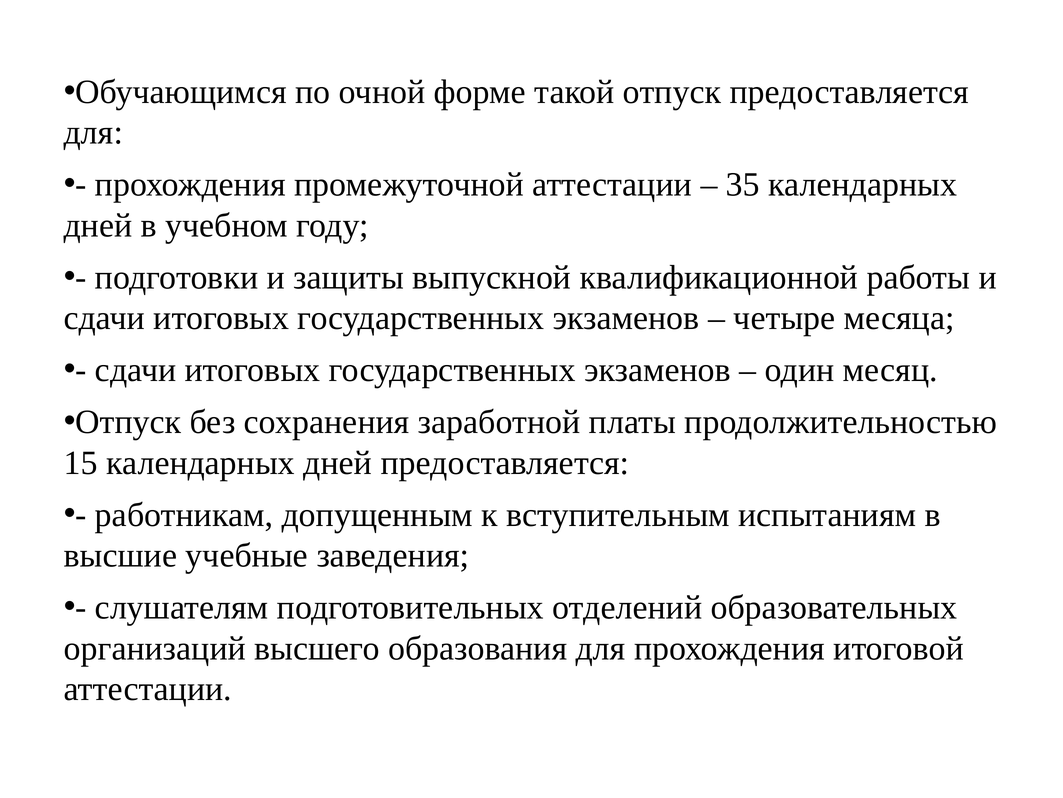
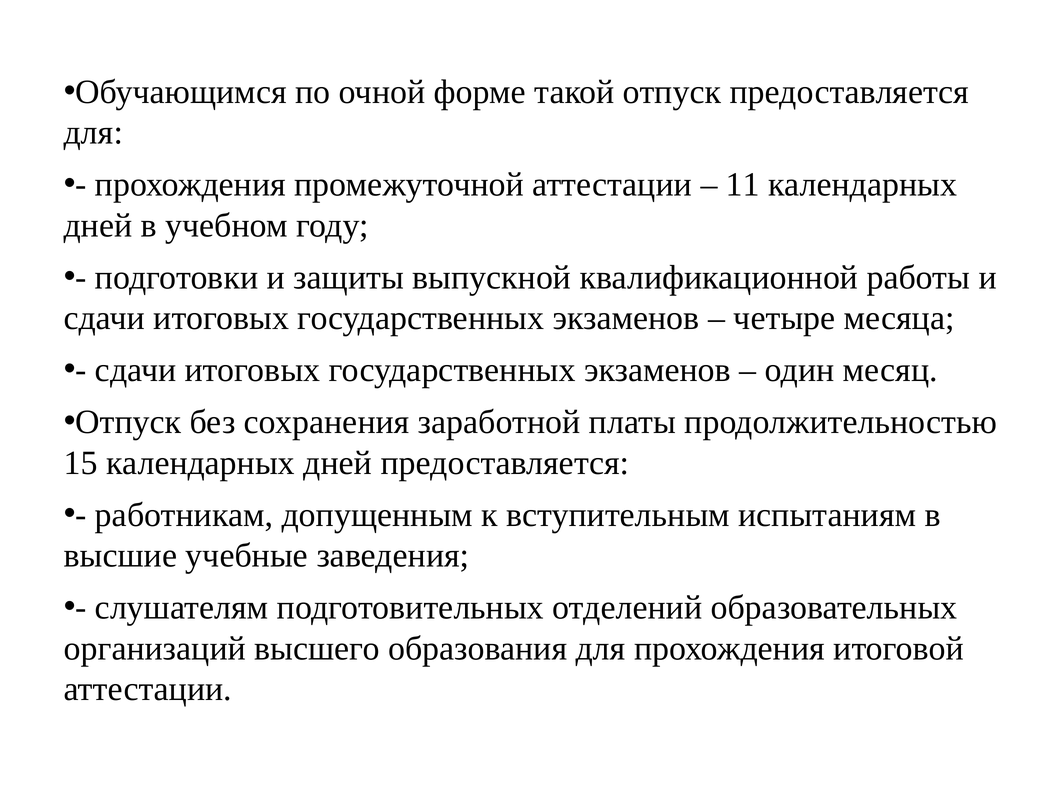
35: 35 -> 11 (743, 184)
